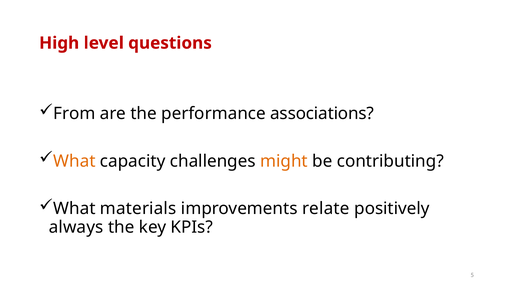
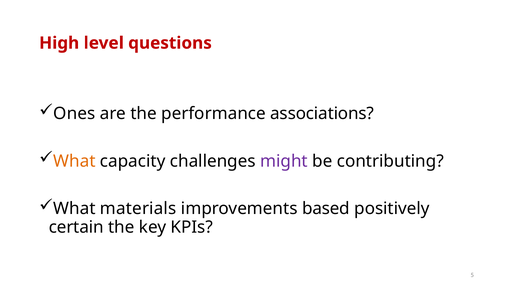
From: From -> Ones (74, 114)
might colour: orange -> purple (284, 161)
relate: relate -> based (326, 209)
always: always -> certain (76, 228)
